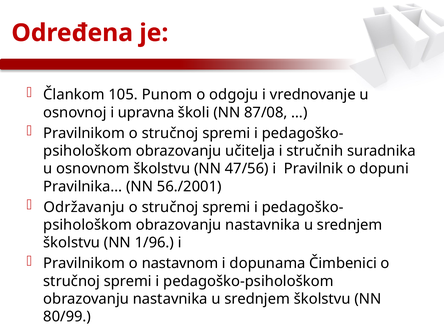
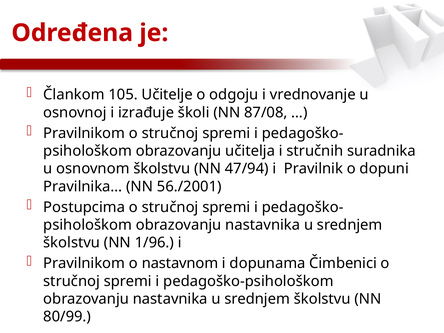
Punom: Punom -> Učitelje (167, 95)
upravna: upravna -> izrađuje (146, 112)
47/56: 47/56 -> 47/94 (247, 169)
Održavanju: Održavanju -> Postupcima (84, 207)
